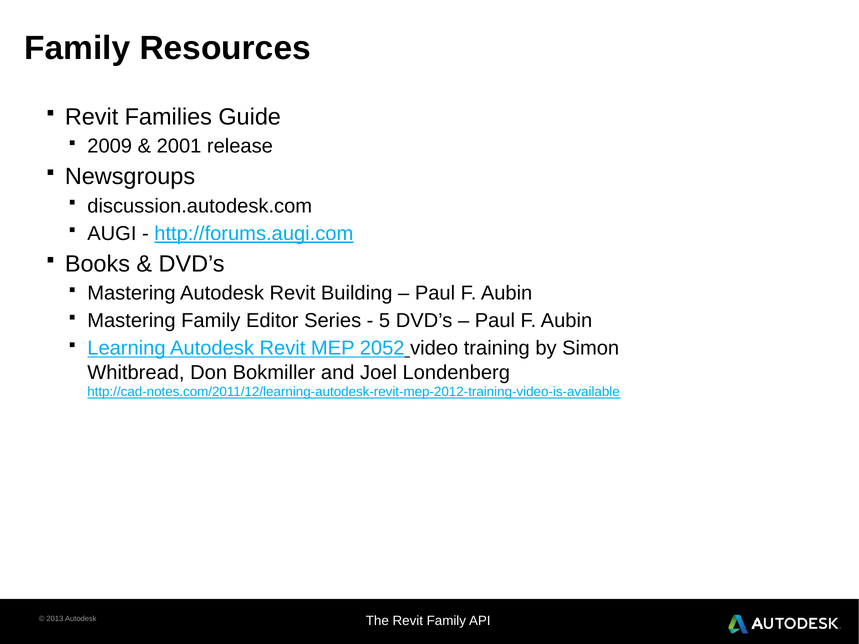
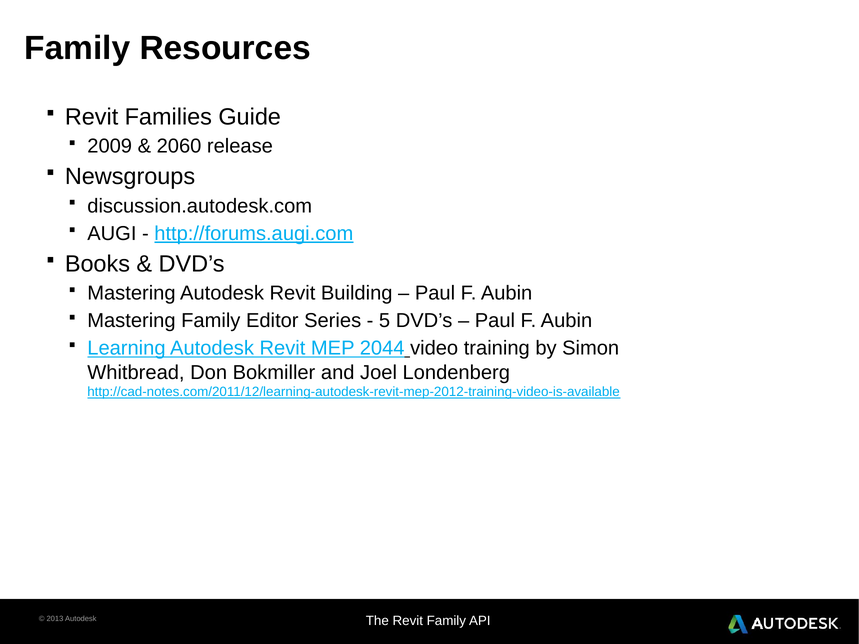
2001: 2001 -> 2060 (179, 146)
2052: 2052 -> 2044 (382, 348)
